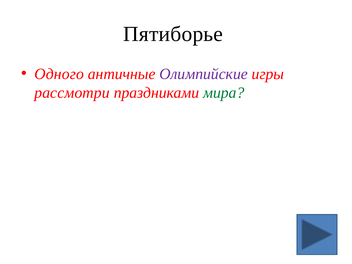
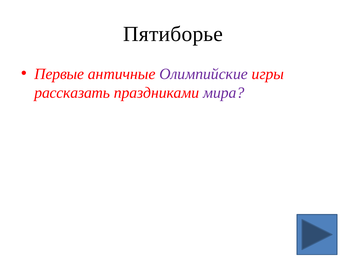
Одного: Одного -> Первые (59, 74)
рассмотри: рассмотри -> рассказать (72, 93)
мира colour: green -> purple (224, 93)
